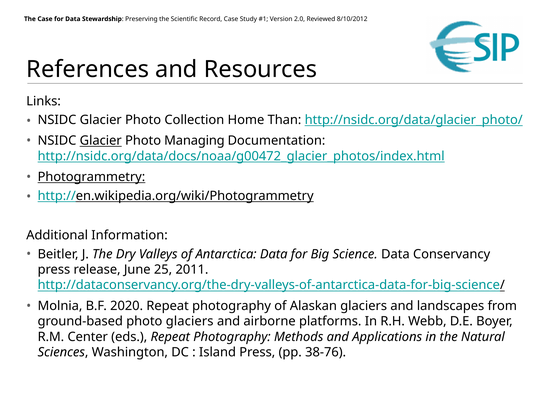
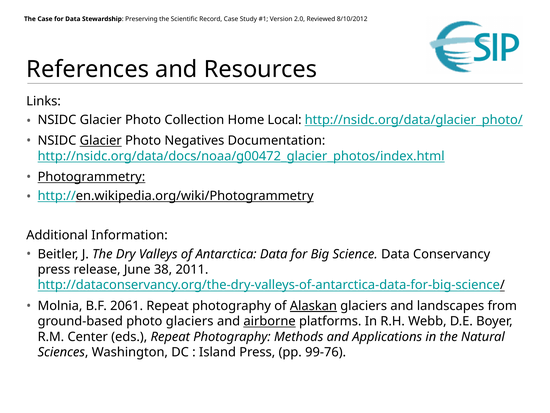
Than: Than -> Local (285, 120)
Managing: Managing -> Negatives (194, 141)
25: 25 -> 38 (163, 269)
2020: 2020 -> 2061 (127, 306)
Alaskan underline: none -> present (313, 306)
airborne underline: none -> present (270, 321)
38-76: 38-76 -> 99-76 (326, 352)
